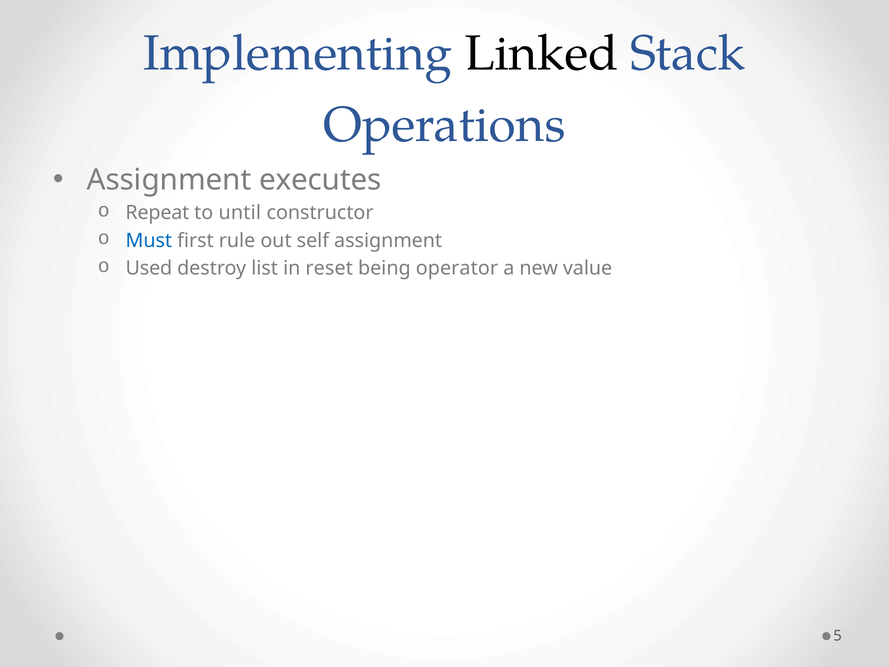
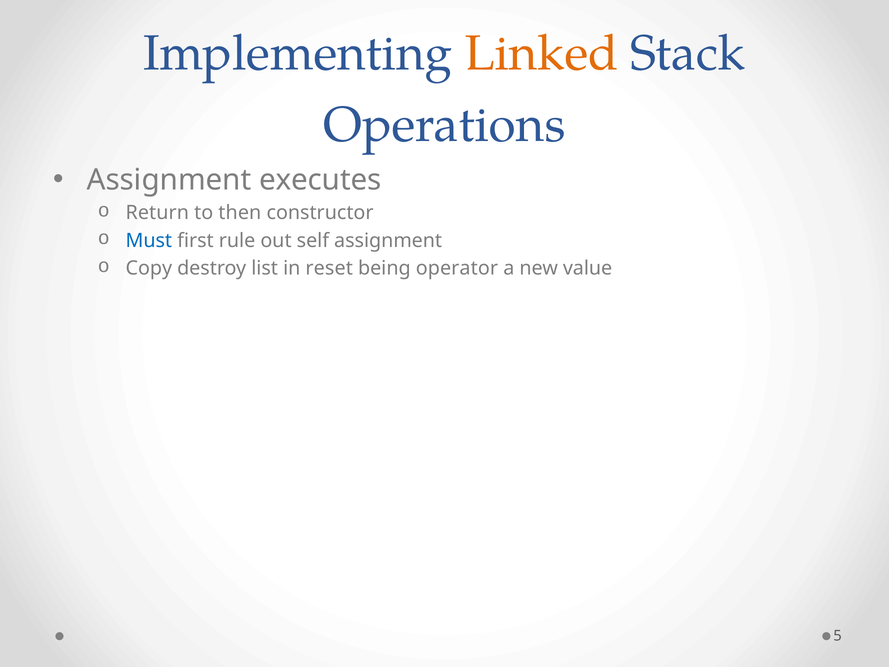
Linked colour: black -> orange (541, 53)
Repeat: Repeat -> Return (157, 213)
until: until -> then (240, 213)
Used: Used -> Copy (149, 268)
